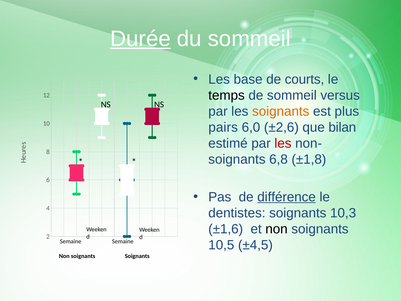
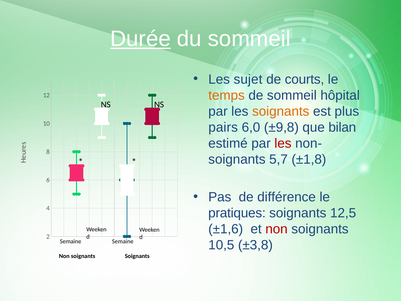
base: base -> sujet (248, 79)
temps colour: black -> orange (227, 95)
versus: versus -> hôpital (340, 95)
±2,6: ±2,6 -> ±9,8 (281, 127)
6,8: 6,8 -> 5,7 (279, 159)
différence underline: present -> none (287, 197)
dentistes: dentistes -> pratiques (237, 213)
10,3: 10,3 -> 12,5 (343, 213)
non colour: black -> red (277, 229)
±4,5: ±4,5 -> ±3,8 (255, 245)
